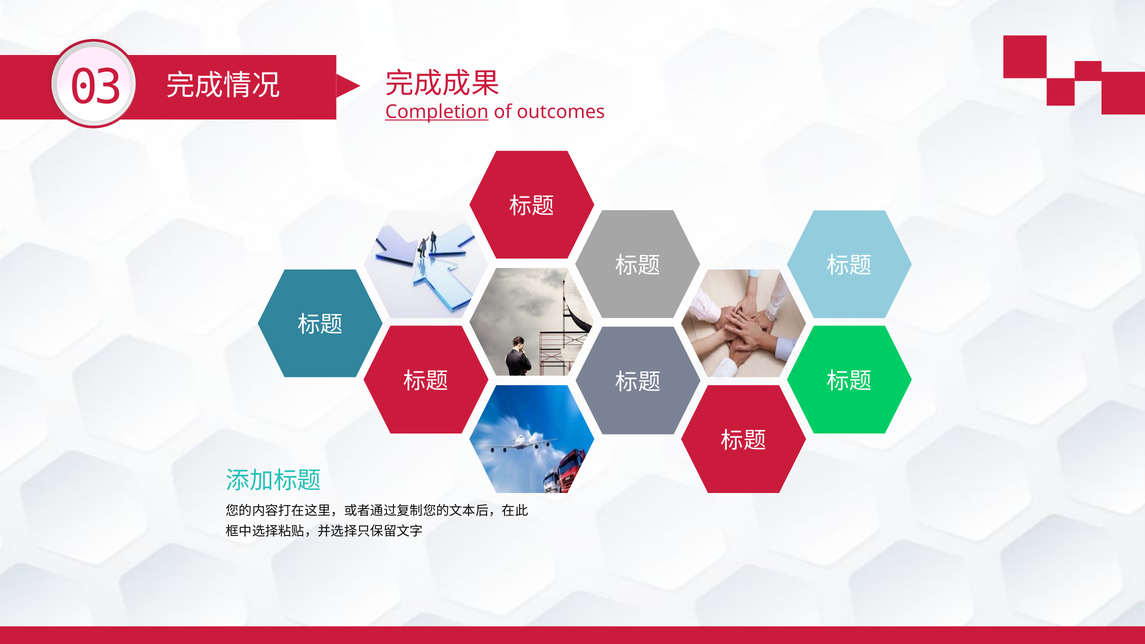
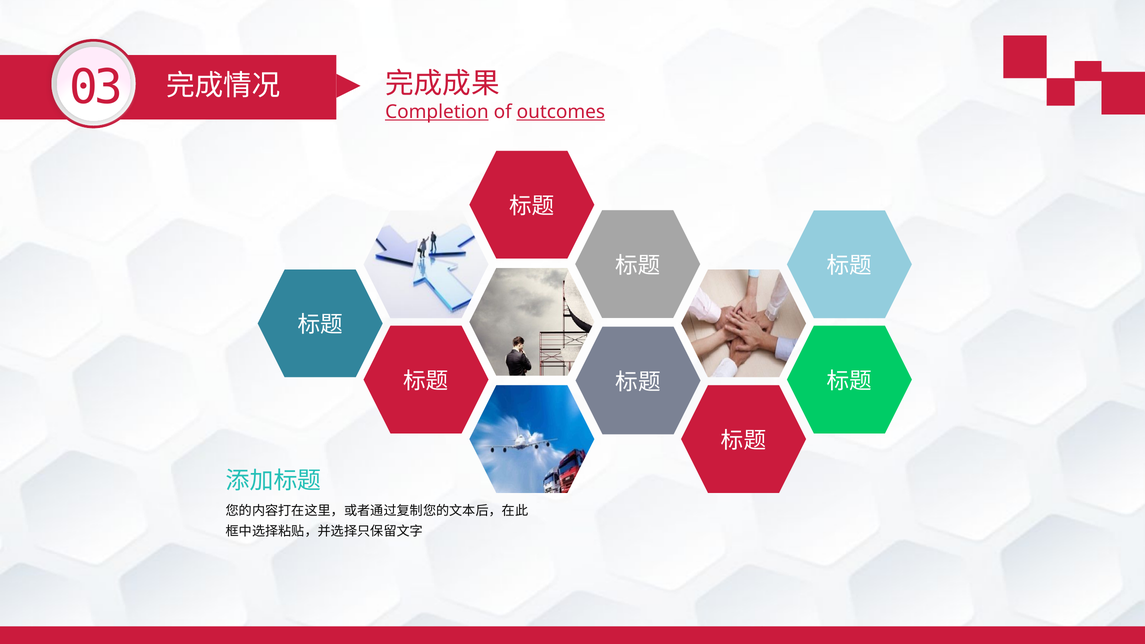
outcomes underline: none -> present (561, 112)
